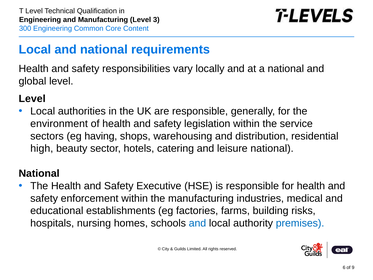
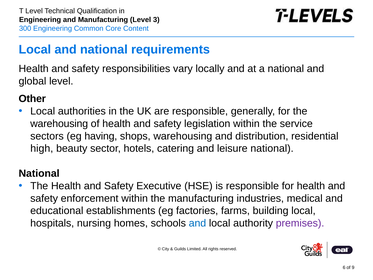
Level: Level -> Other (32, 99)
environment: environment -> warehousing (59, 124)
building risks: risks -> local (303, 211)
premises colour: blue -> purple (300, 223)
